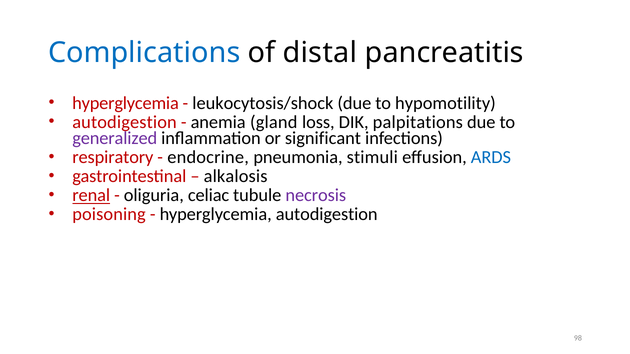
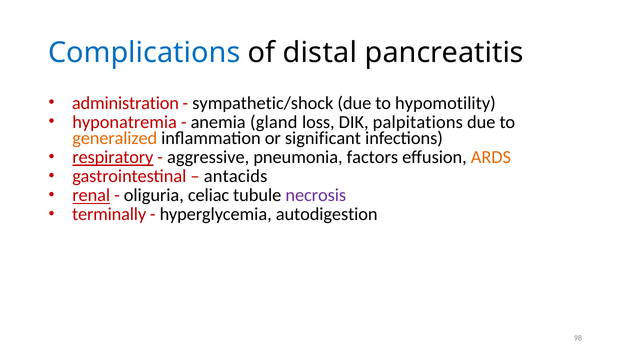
hyperglycemia: hyperglycemia -> administration (125, 103)
leukocytosis/shock: leukocytosis/shock -> sympathetic/shock (263, 103)
autodigestion: autodigestion -> hyponatremia (125, 122)
generalized colour: purple -> orange (115, 139)
respiratory underline: none -> present (113, 158)
endocrine: endocrine -> aggressive (208, 158)
stimuli: stimuli -> factors (372, 158)
ARDS colour: blue -> orange (491, 158)
alkalosis: alkalosis -> antacids (236, 177)
poisoning: poisoning -> terminally (109, 215)
